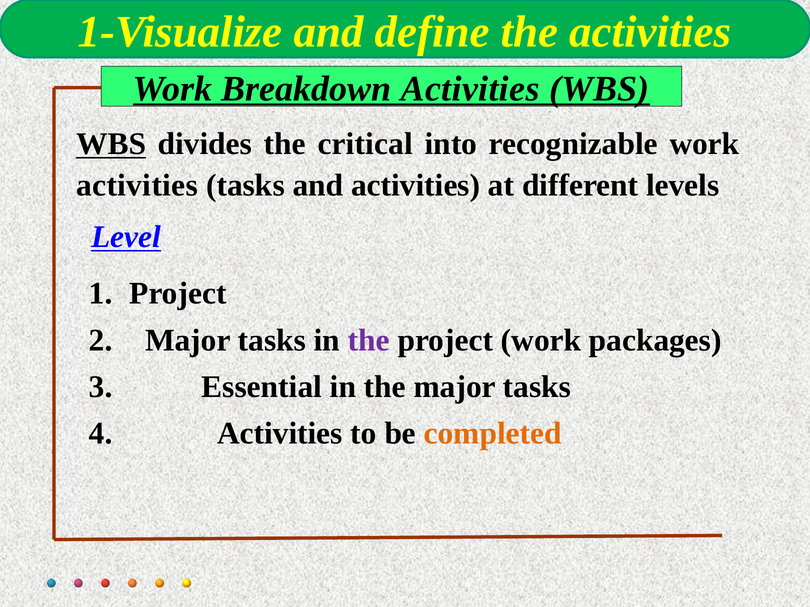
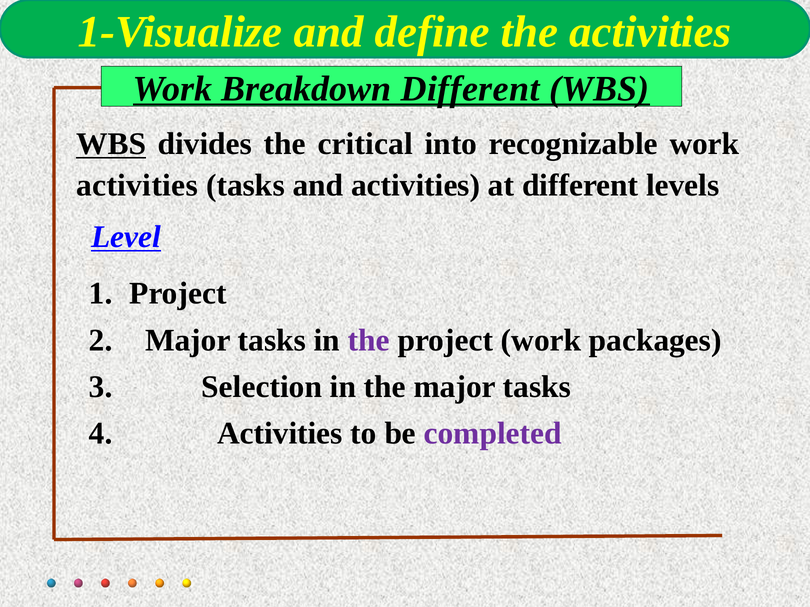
Breakdown Activities: Activities -> Different (470, 89)
Essential: Essential -> Selection (262, 387)
completed colour: orange -> purple (493, 434)
